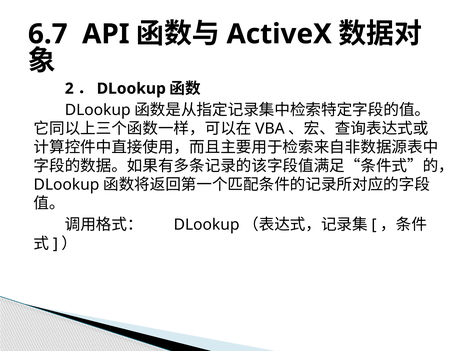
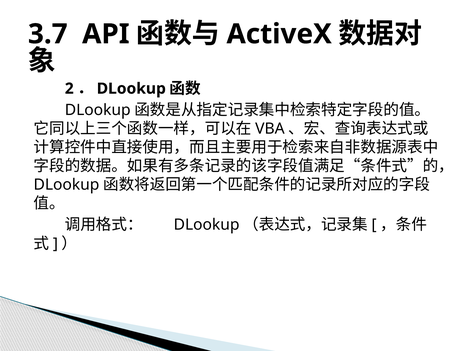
6.7: 6.7 -> 3.7 (48, 34)
